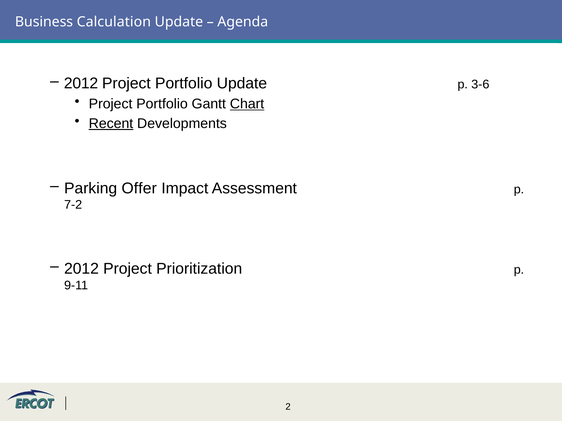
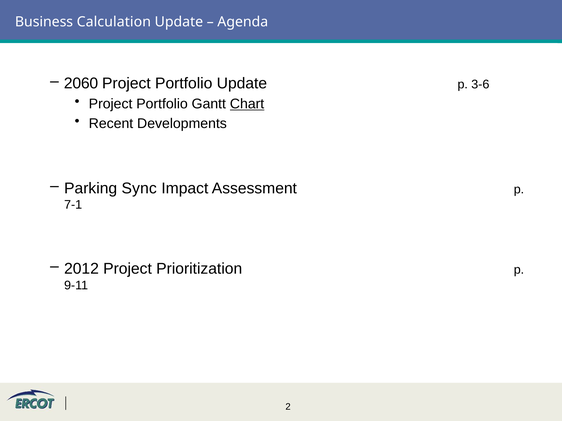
2012: 2012 -> 2060 (81, 84)
Recent underline: present -> none (111, 124)
Offer: Offer -> Sync (139, 188)
7-2: 7-2 -> 7-1 (73, 205)
